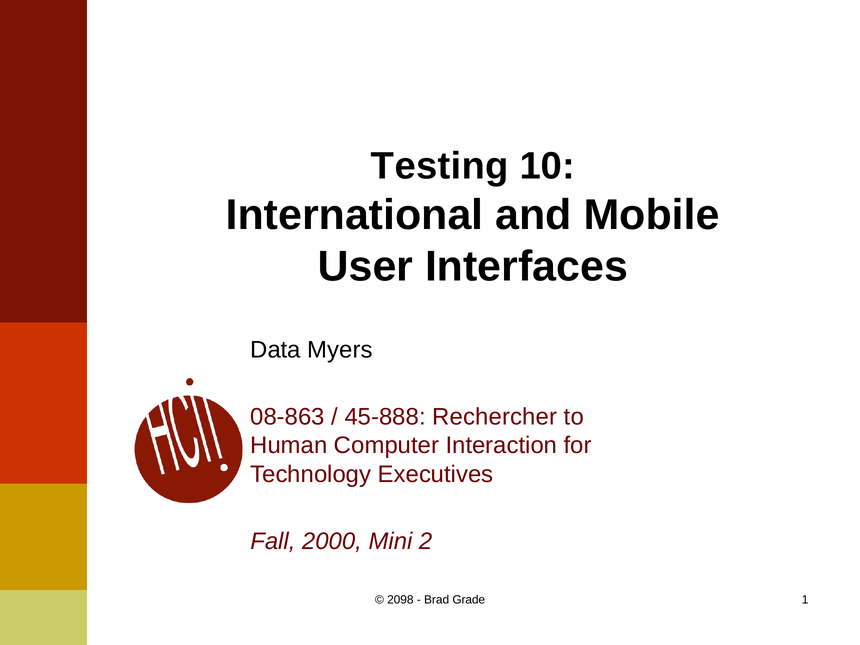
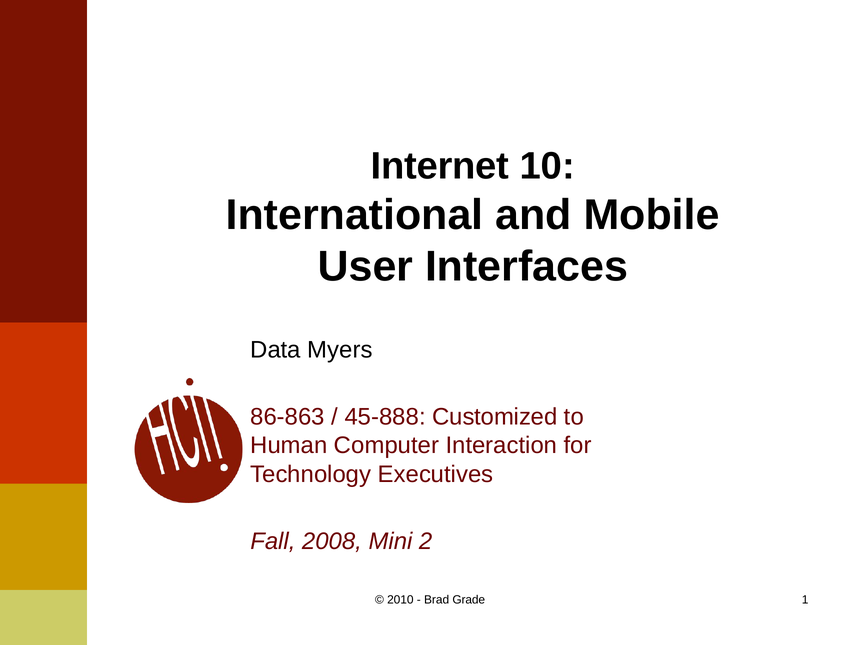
Testing: Testing -> Internet (440, 166)
08-863: 08-863 -> 86-863 (288, 417)
Rechercher: Rechercher -> Customized (495, 417)
2000: 2000 -> 2008 (332, 541)
2098: 2098 -> 2010 (400, 600)
